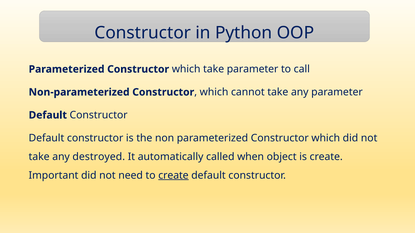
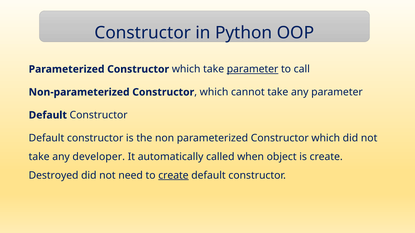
parameter underline: none -> present (253, 69)
destroyed: destroyed -> developer (99, 157)
Important: Important -> Destroyed (54, 176)
